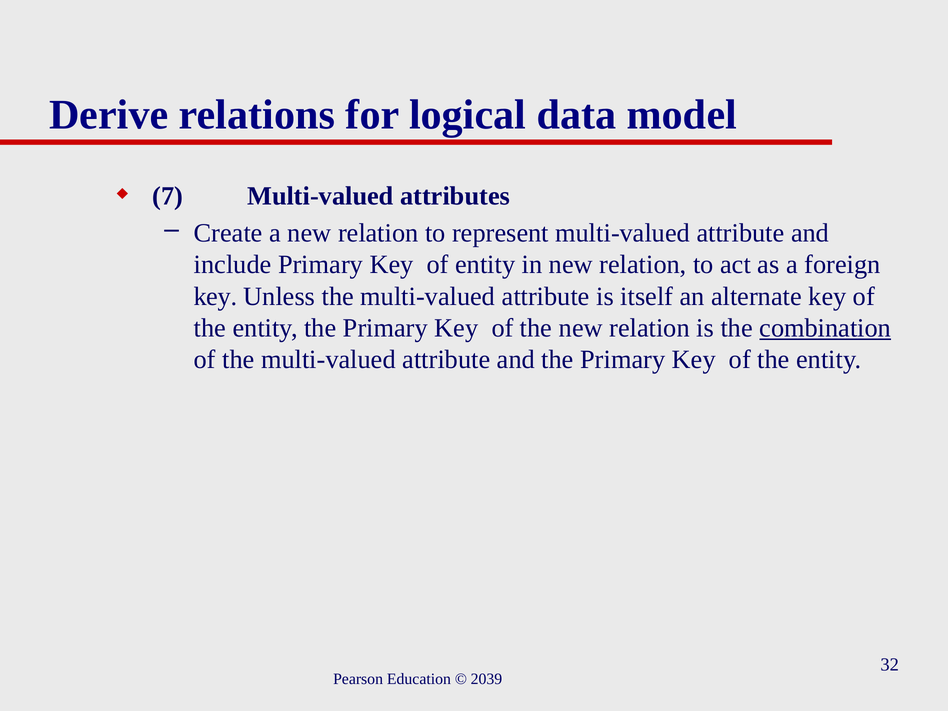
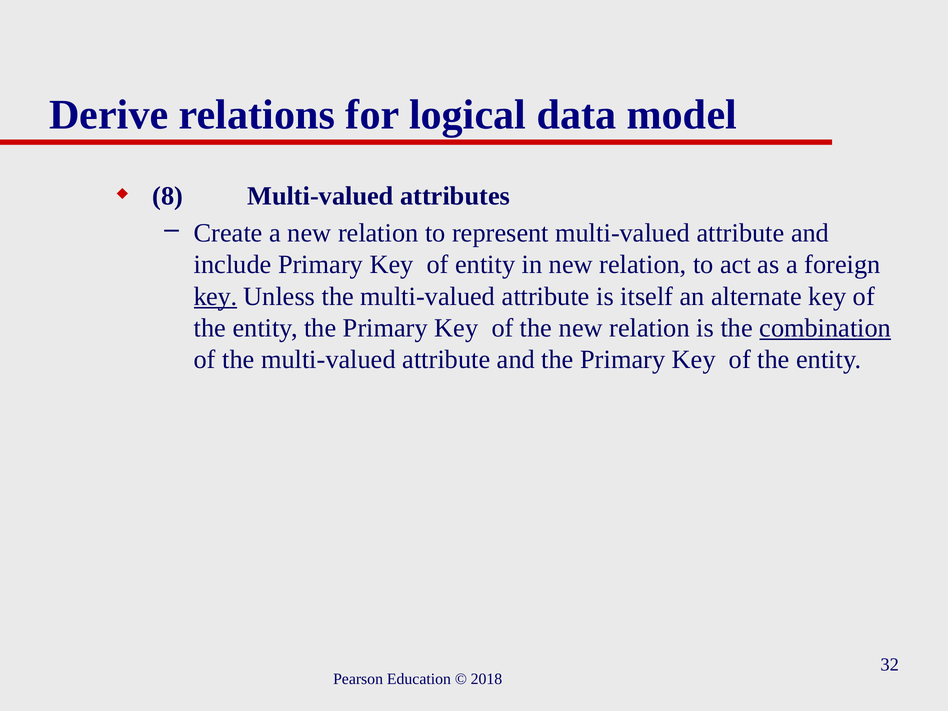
7: 7 -> 8 (168, 196)
key underline: none -> present (215, 296)
2039: 2039 -> 2018 (486, 679)
